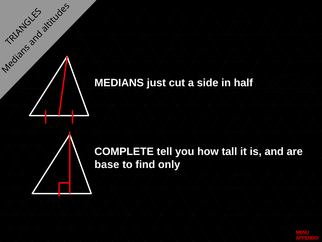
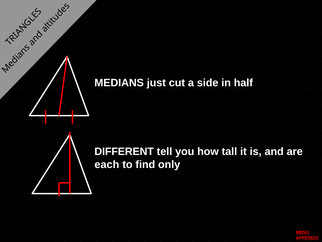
COMPLETE: COMPLETE -> DIFFERENT (124, 151)
base: base -> each (107, 164)
